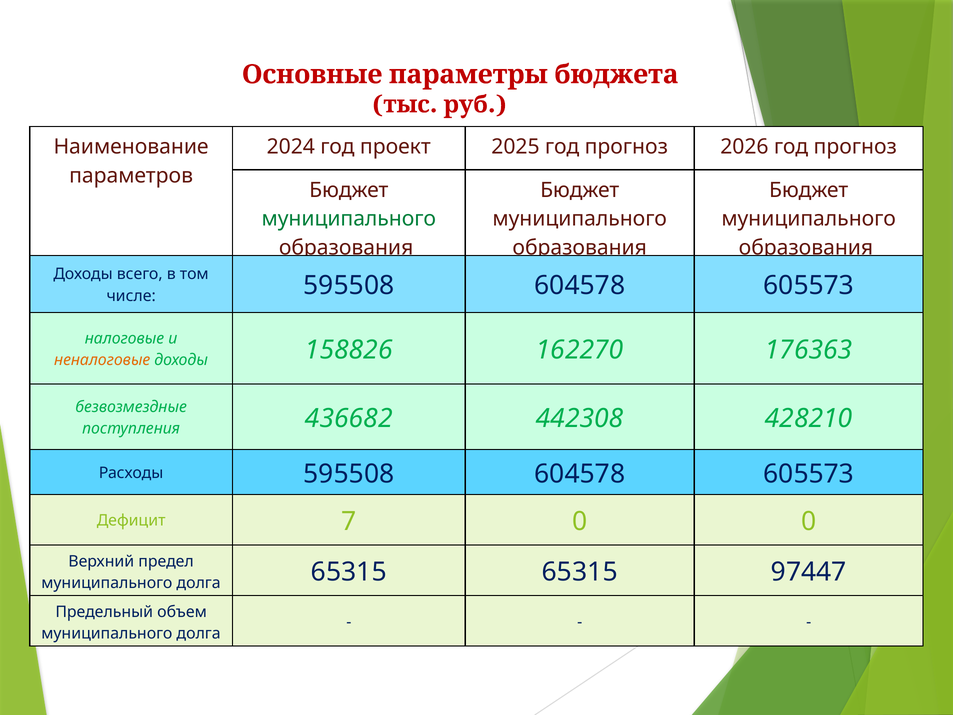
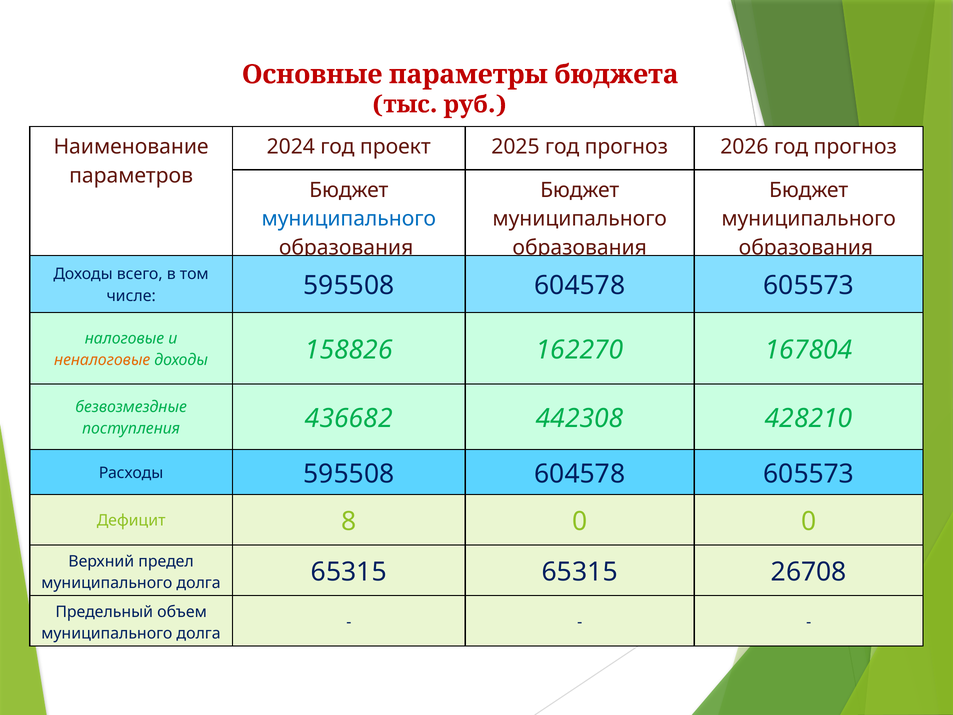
муниципального colour: green -> blue (349, 219)
176363: 176363 -> 167804 (809, 350)
7: 7 -> 8 (349, 521)
97447: 97447 -> 26708 (809, 572)
